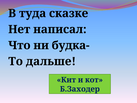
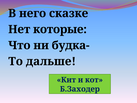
туда: туда -> него (33, 13)
написал: написал -> которые (60, 29)
